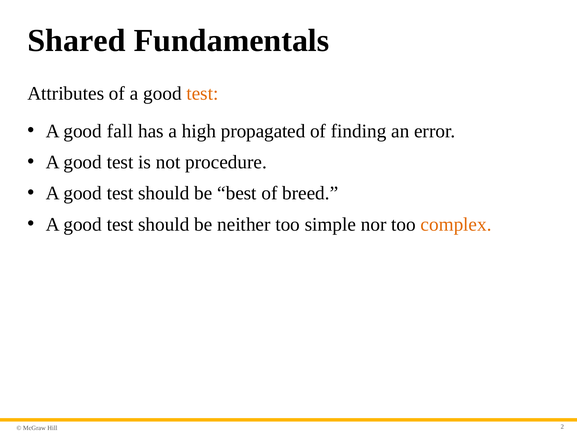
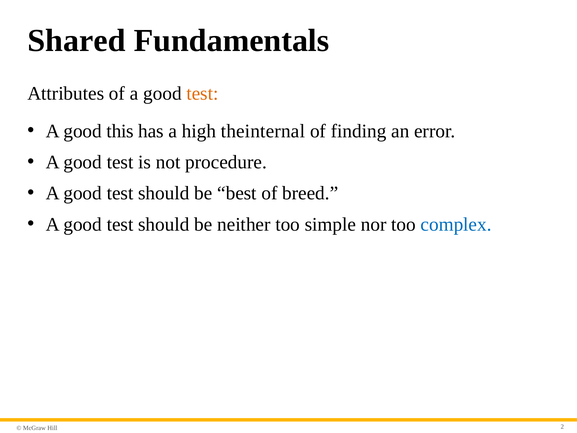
fall: fall -> this (120, 131)
propagated: propagated -> theinternal (263, 131)
complex colour: orange -> blue (456, 224)
